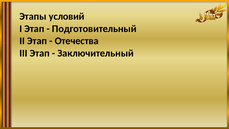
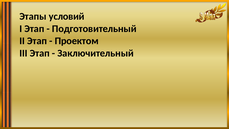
Отечества: Отечества -> Проектом (77, 41)
